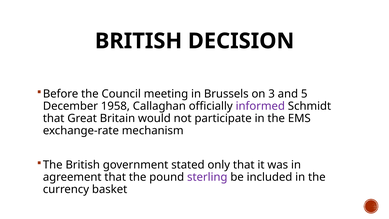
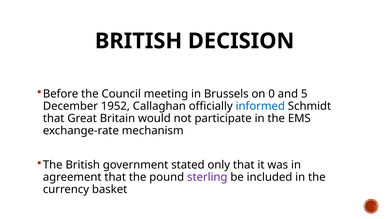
3: 3 -> 0 (272, 94)
1958: 1958 -> 1952 (115, 106)
informed colour: purple -> blue (260, 106)
